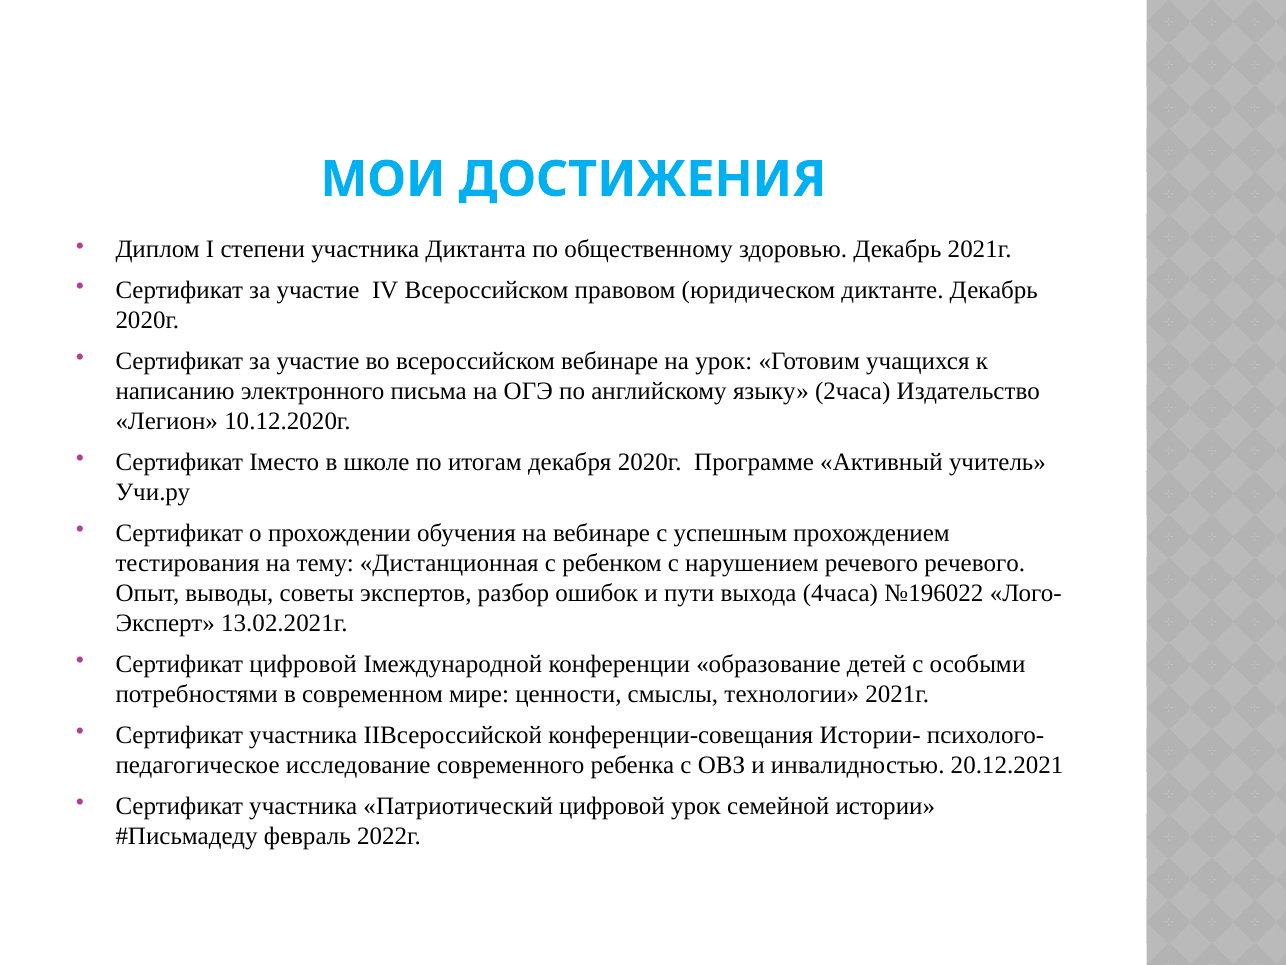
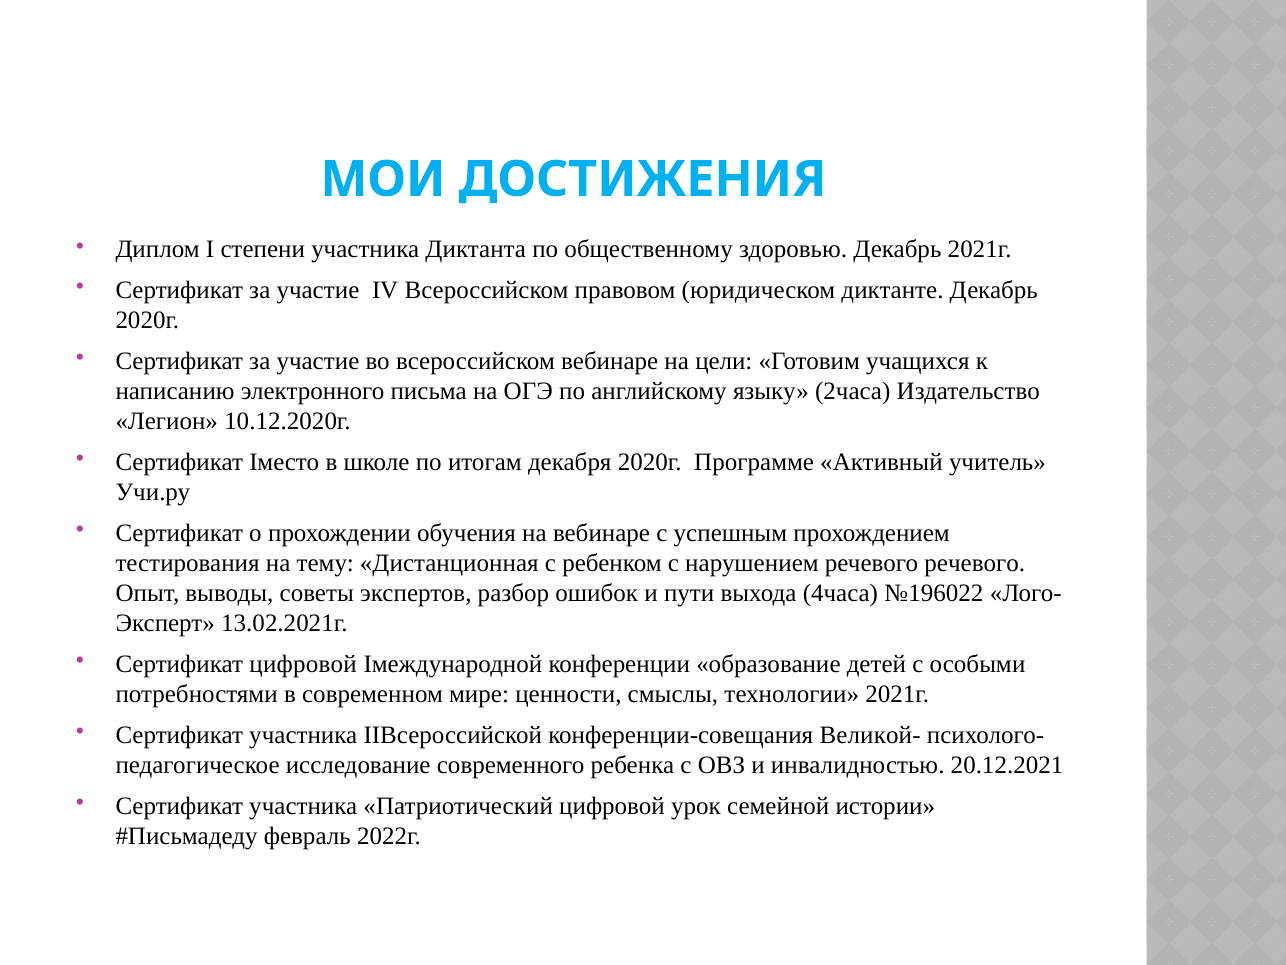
на урок: урок -> цели (724, 361)
Истории-: Истории- -> Великой- (870, 735)
